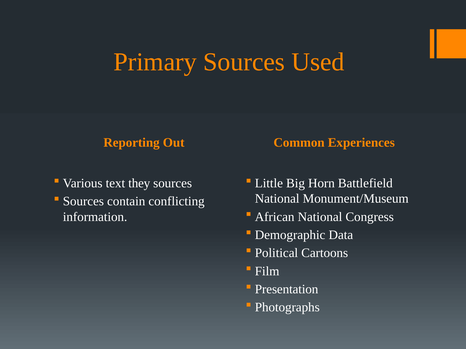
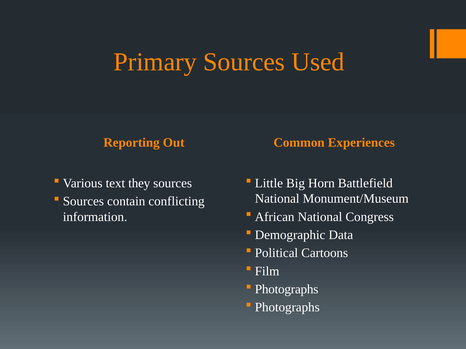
Presentation: Presentation -> Photographs (287, 290)
